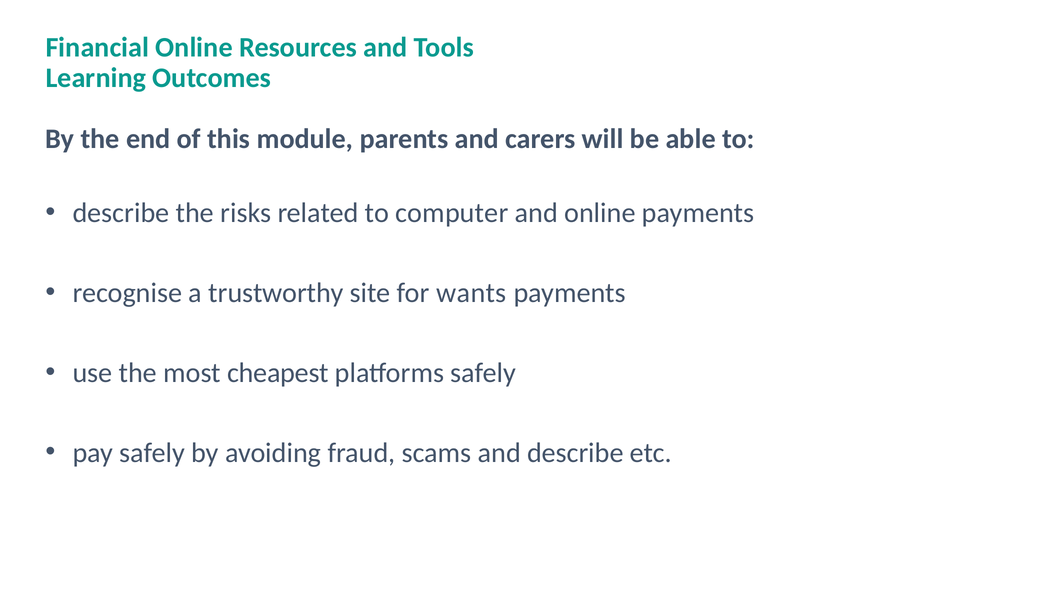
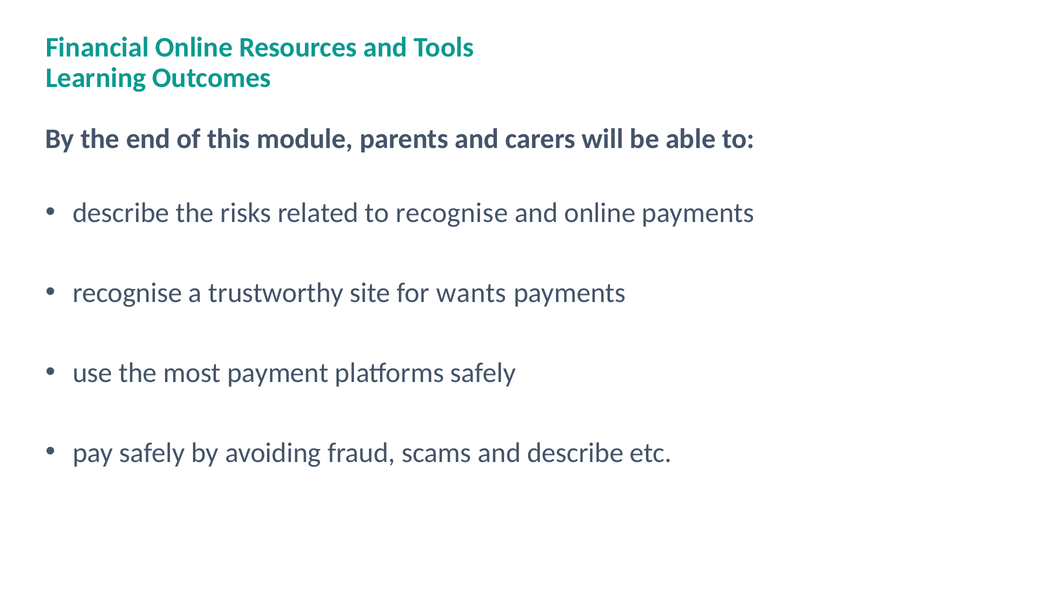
to computer: computer -> recognise (452, 213)
cheapest: cheapest -> payment (278, 372)
